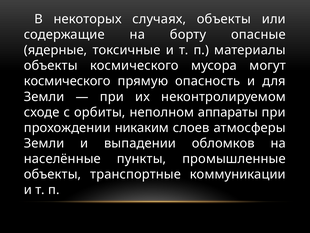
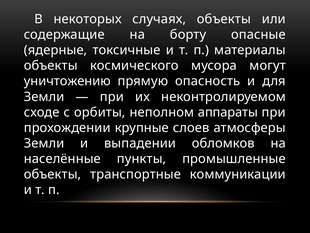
космического: космического -> уничтожению (67, 81)
никаким: никаким -> крупные (142, 128)
